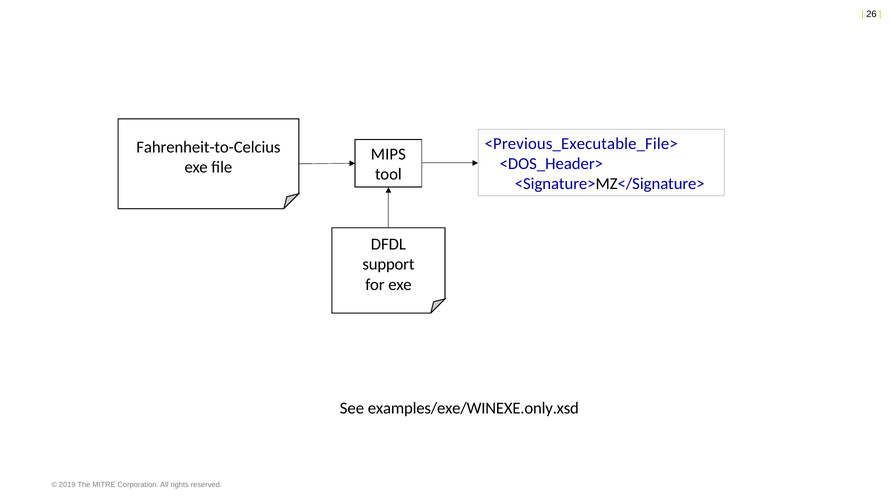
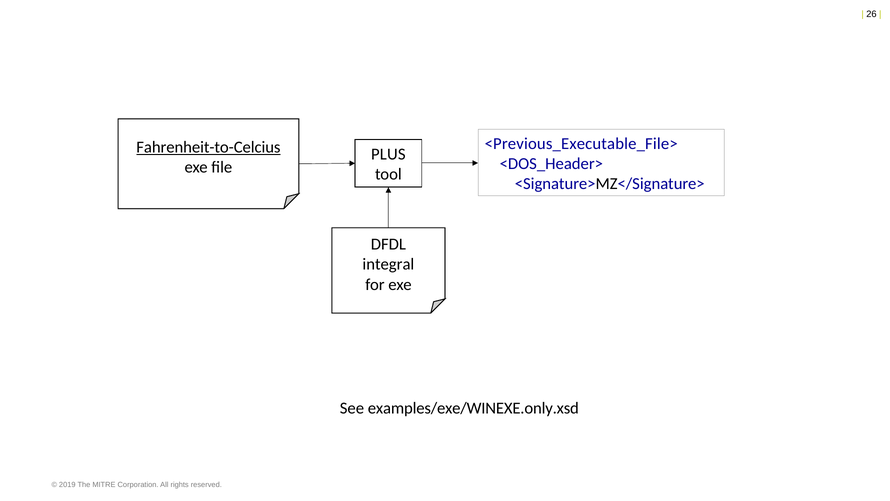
Fahrenheit-to-Celcius underline: none -> present (208, 147)
MIPS: MIPS -> PLUS (388, 154)
support: support -> integral (388, 264)
